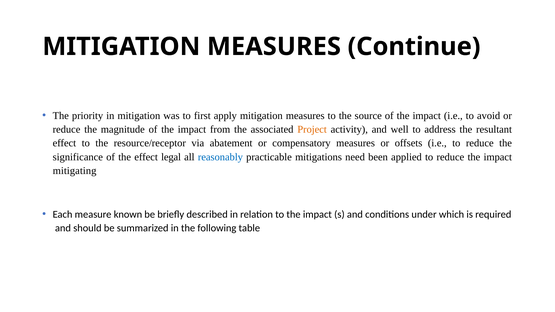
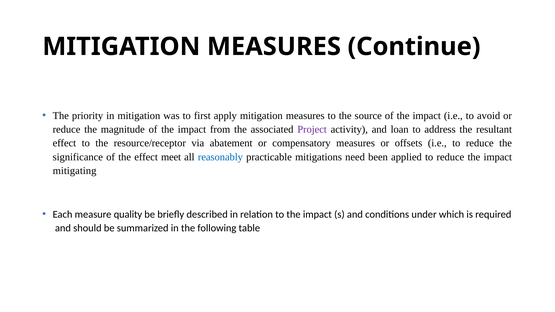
Project colour: orange -> purple (312, 130)
well: well -> loan (400, 130)
legal: legal -> meet (171, 157)
known: known -> quality (128, 214)
